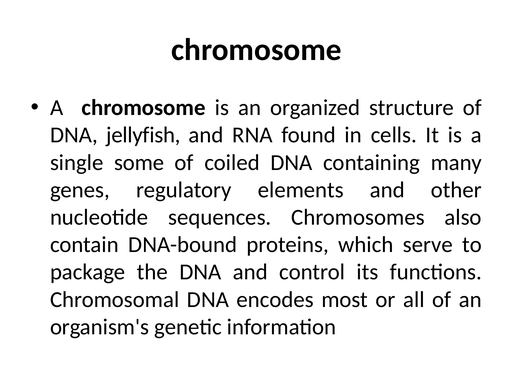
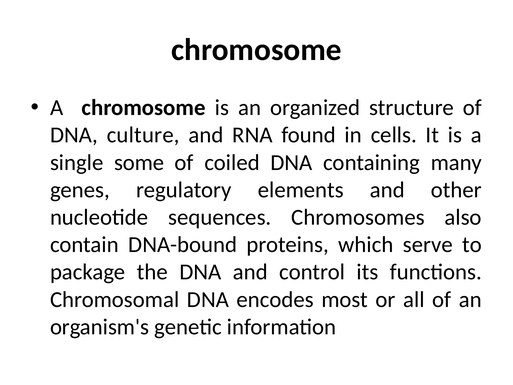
jellyfish: jellyfish -> culture (143, 135)
